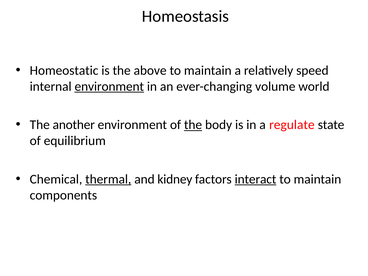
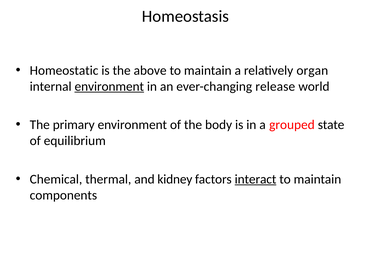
speed: speed -> organ (312, 70)
volume: volume -> release (275, 86)
another: another -> primary (74, 125)
the underline: present -> none (193, 125)
regulate: regulate -> grouped (292, 125)
thermal underline: present -> none (108, 179)
